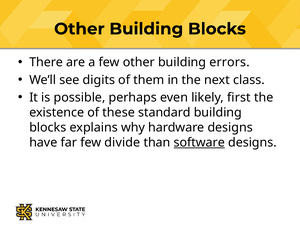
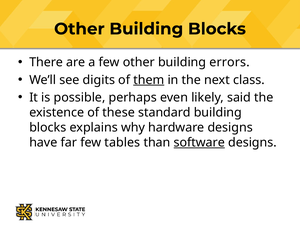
them underline: none -> present (149, 80)
first: first -> said (239, 97)
divide: divide -> tables (122, 142)
